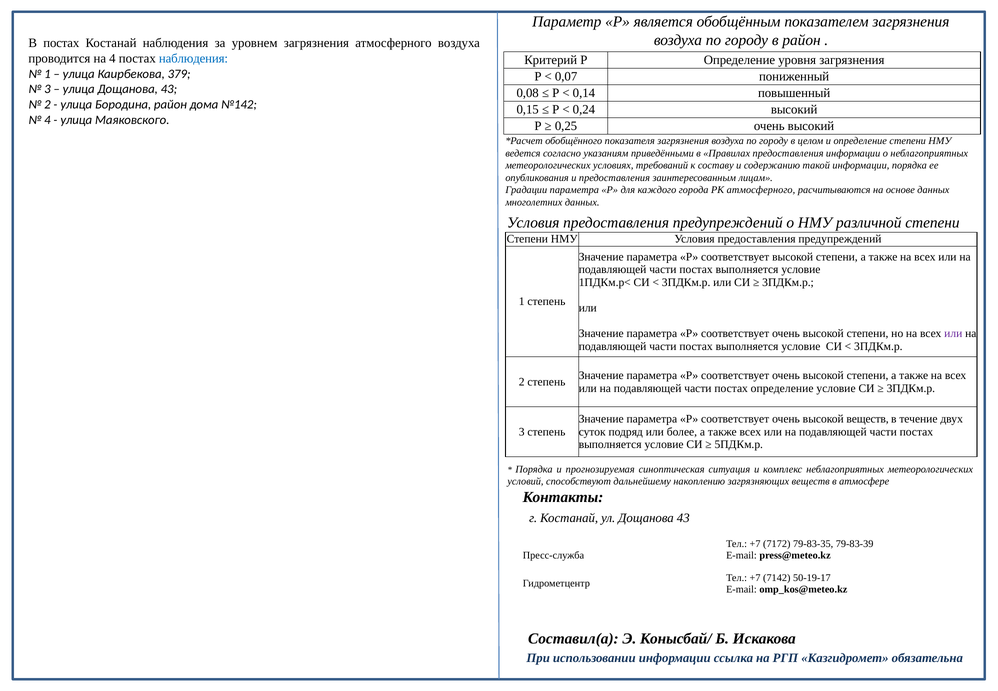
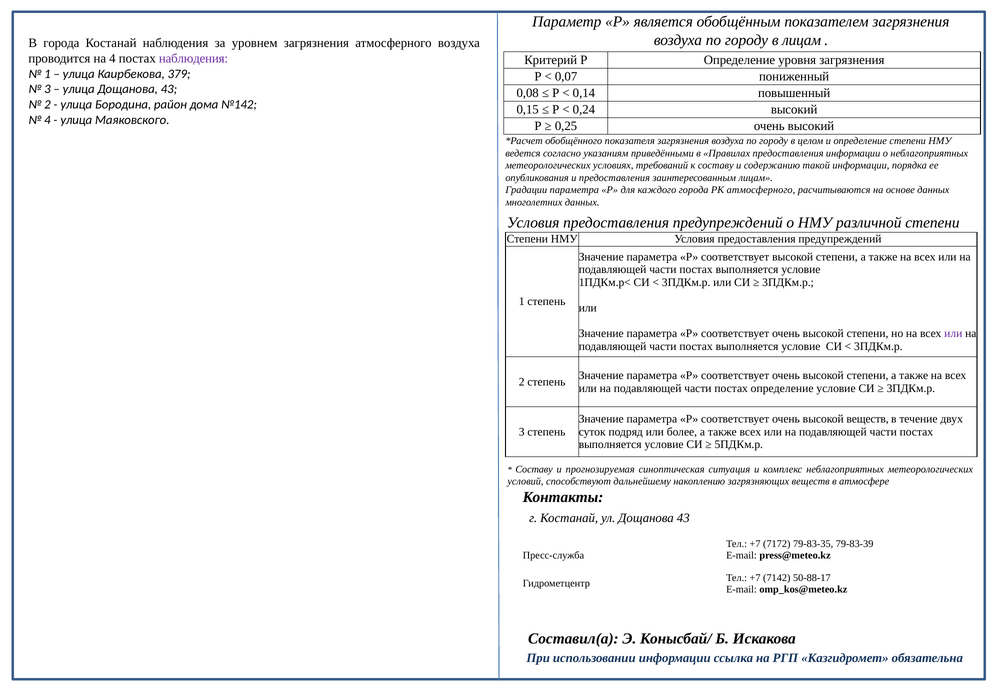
в район: район -> лицам (802, 40)
В постах: постах -> города (61, 43)
наблюдения colour: blue -> purple (193, 58)
Порядка: Порядка -> Составу (534, 469)
50-19-17: 50-19-17 -> 50-88-17 (812, 578)
